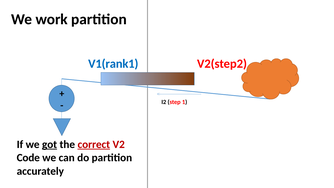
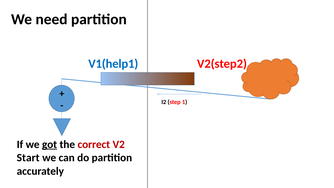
work: work -> need (52, 19)
V1(rank1: V1(rank1 -> V1(help1 (113, 64)
correct underline: present -> none (94, 144)
Code: Code -> Start (28, 158)
